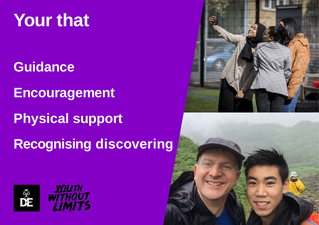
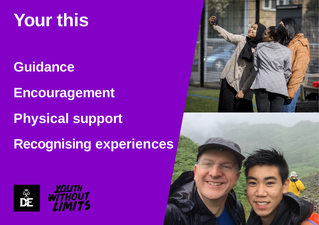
that: that -> this (73, 20)
discovering: discovering -> experiences (135, 145)
